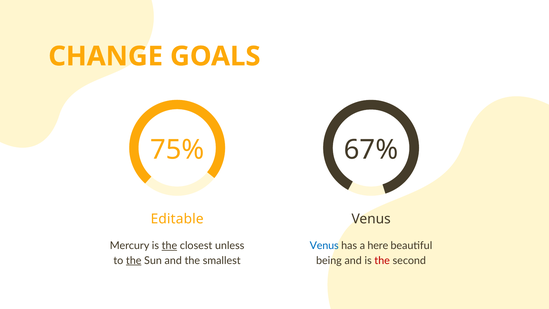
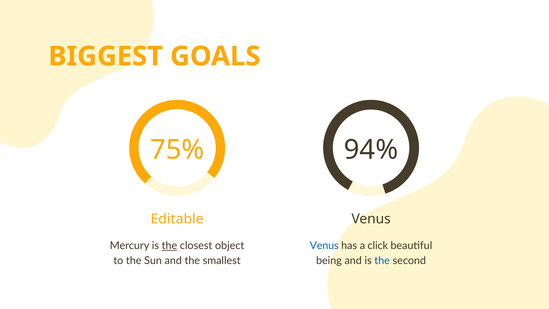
CHANGE: CHANGE -> BIGGEST (106, 56)
67%: 67% -> 94% (371, 150)
unless: unless -> object (230, 246)
here: here -> click (378, 246)
the underline: present -> none (134, 260)
the colour: red -> blue (382, 260)
